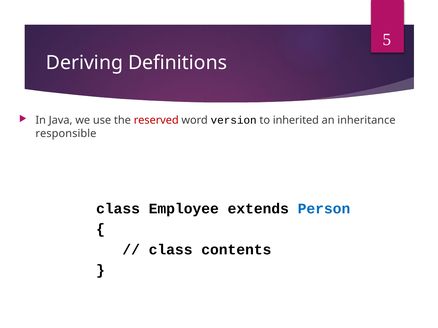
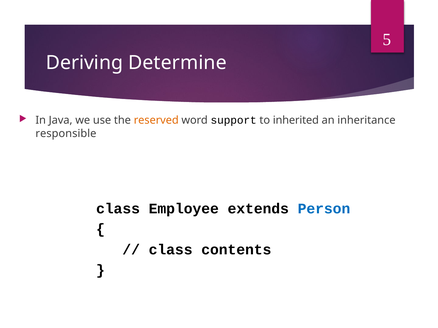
Definitions: Definitions -> Determine (177, 63)
reserved colour: red -> orange (156, 121)
version: version -> support (234, 121)
